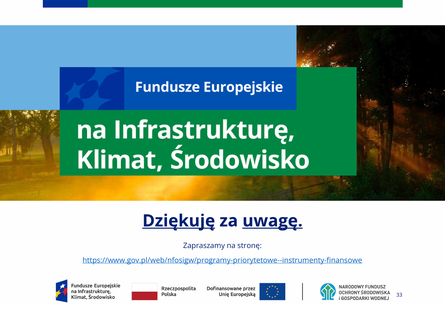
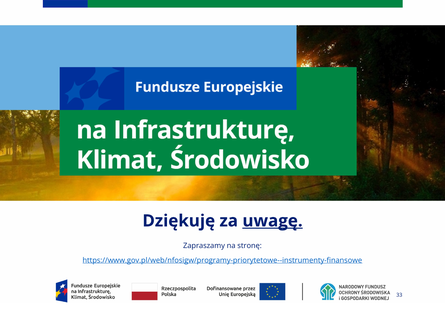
Dziękuję underline: present -> none (179, 221)
